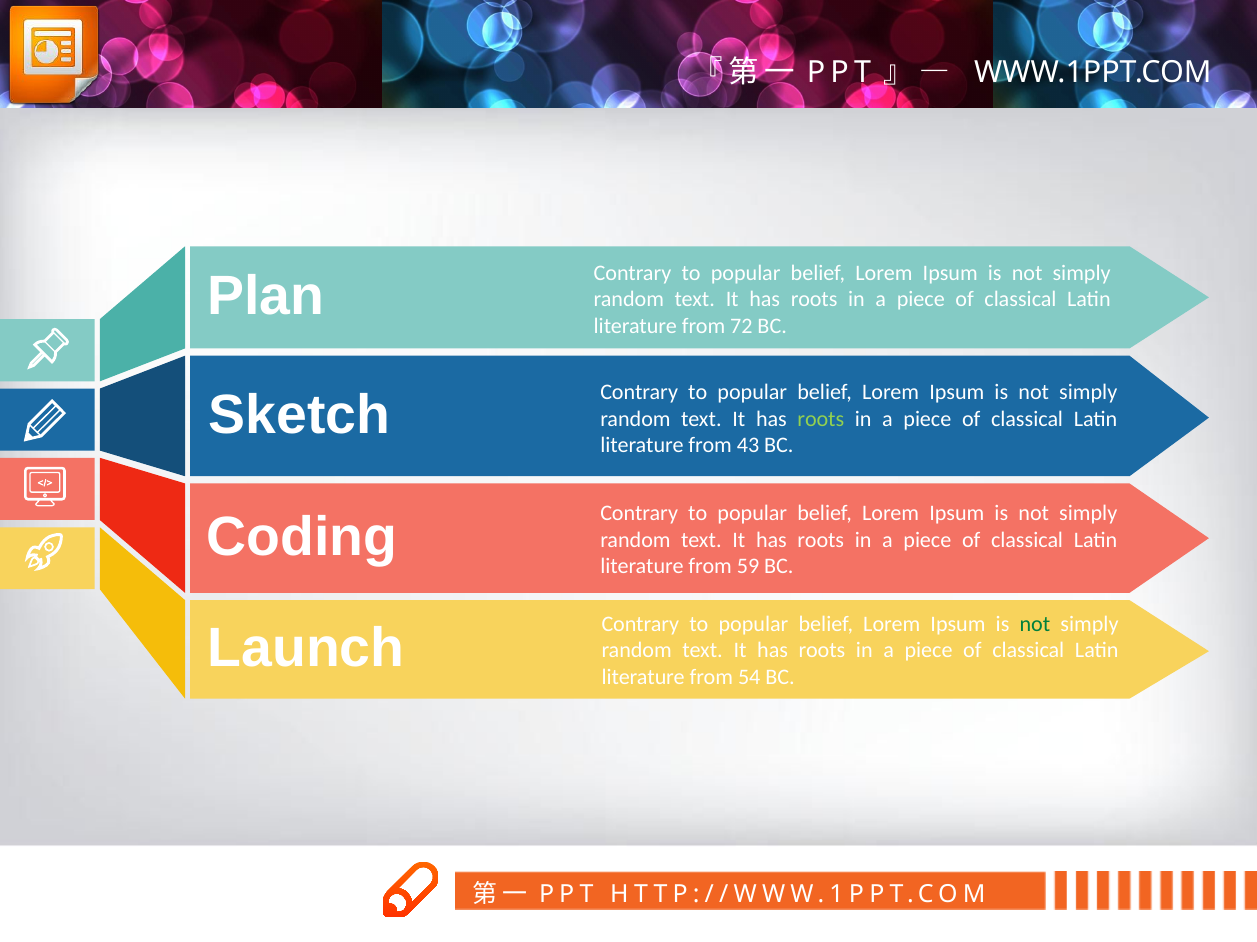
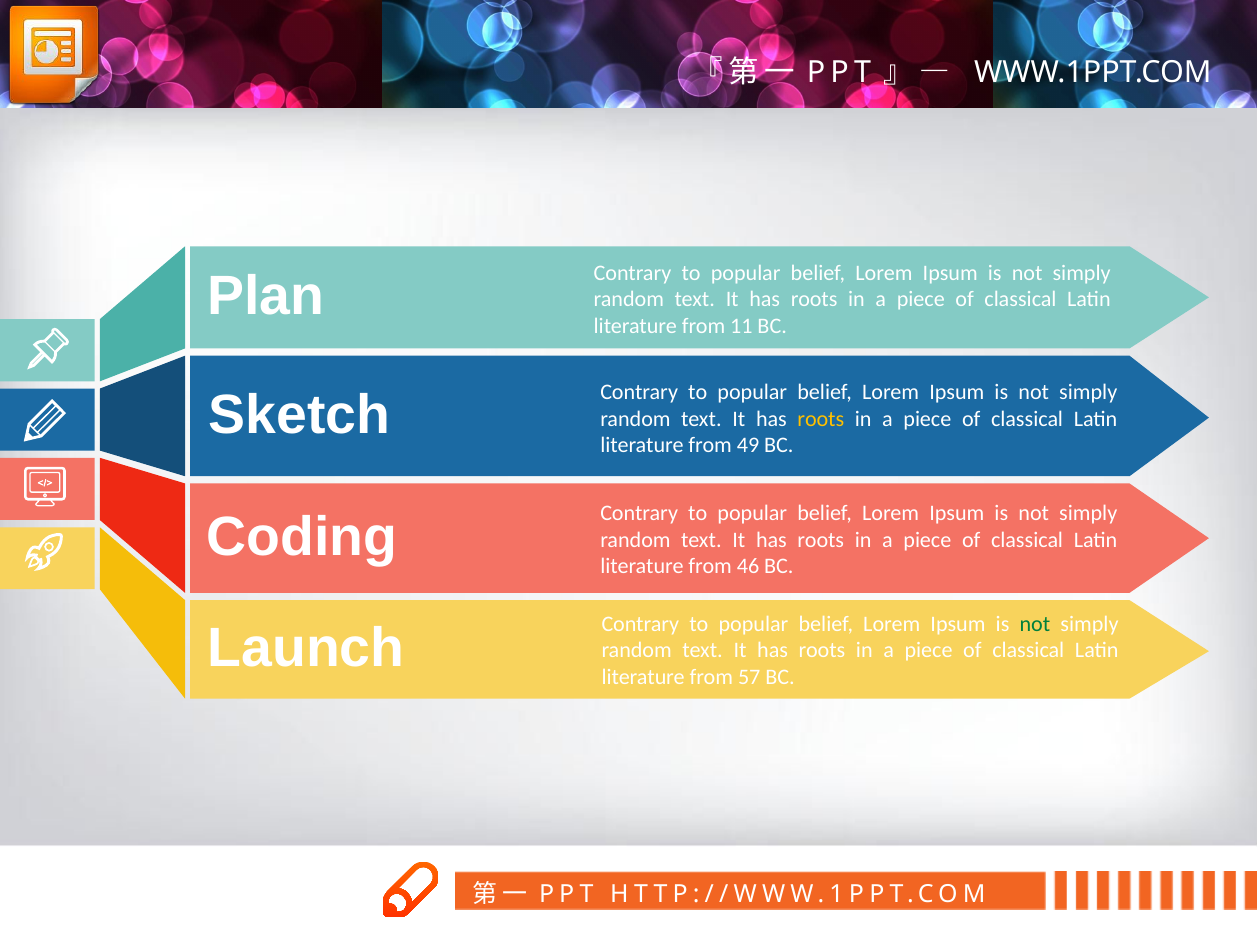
72: 72 -> 11 (741, 326)
roots colour: light green -> yellow (821, 419)
43: 43 -> 49 (748, 446)
59: 59 -> 46 (748, 567)
54: 54 -> 57 (749, 678)
